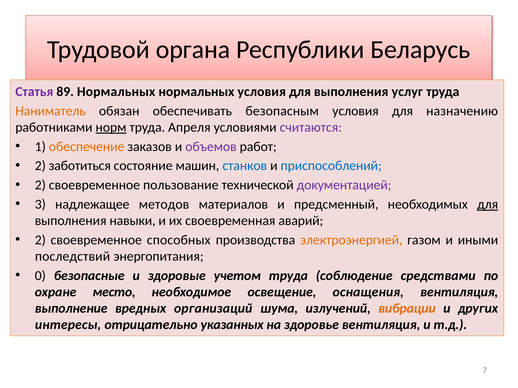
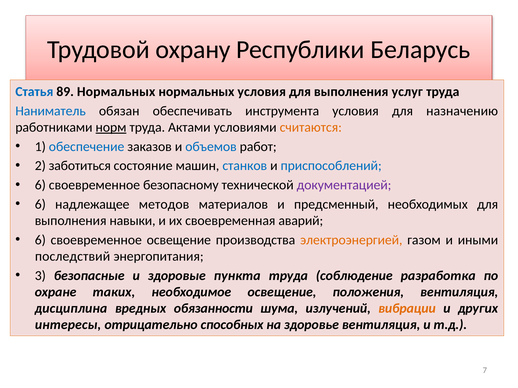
органа: органа -> охрану (193, 50)
Статья colour: purple -> blue (34, 92)
Наниматель colour: orange -> blue (51, 111)
безопасным: безопасным -> инструмента (282, 111)
Апреля: Апреля -> Актами (189, 127)
считаются colour: purple -> orange (311, 127)
обеспечение colour: orange -> blue (87, 147)
объемов colour: purple -> blue (211, 147)
2: 2 -> 6 (40, 185)
пользование: пользование -> безопасному (181, 185)
3: 3 -> 6 (40, 205)
для underline: present -> none (488, 205)
2: 2 -> 6 (40, 240)
своевременное способных: способных -> освещение (179, 240)
0: 0 -> 3 (40, 276)
учетом: учетом -> пункта (237, 276)
средствами: средствами -> разработка (438, 276)
место: место -> таких (114, 292)
оснащения: оснащения -> положения (368, 292)
выполнение: выполнение -> дисциплина (71, 309)
организаций: организаций -> обязанности (213, 309)
указанных: указанных -> способных (232, 325)
